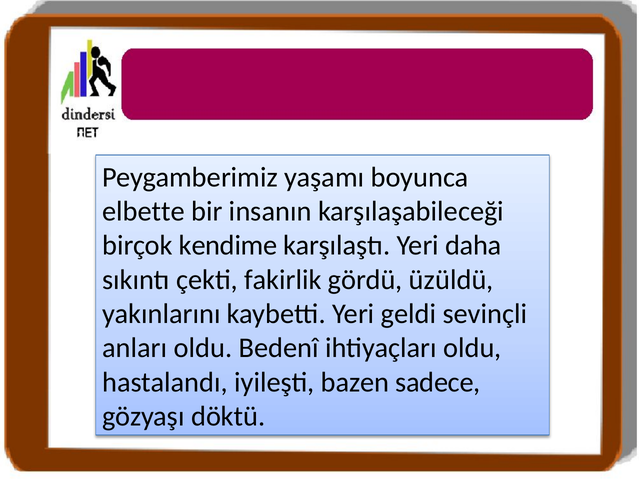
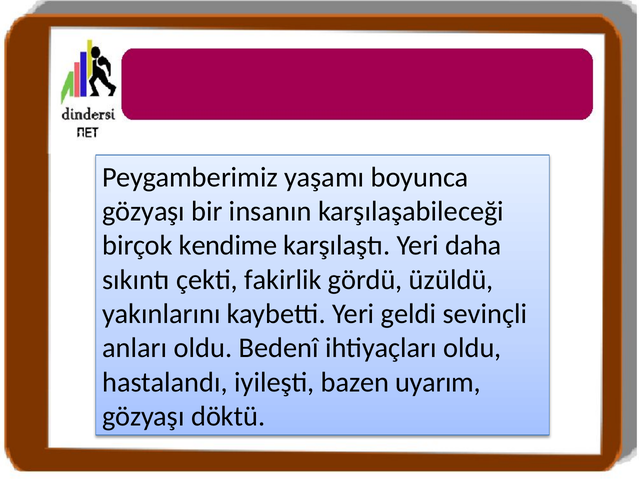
elbette: elbette -> gözyaşı (144, 211)
sadece: sadece -> uyarım (438, 382)
